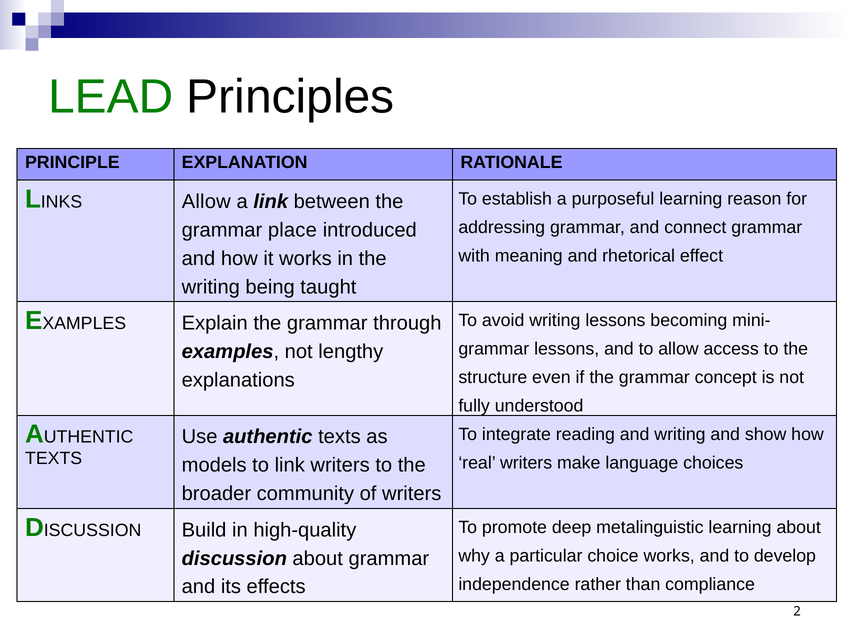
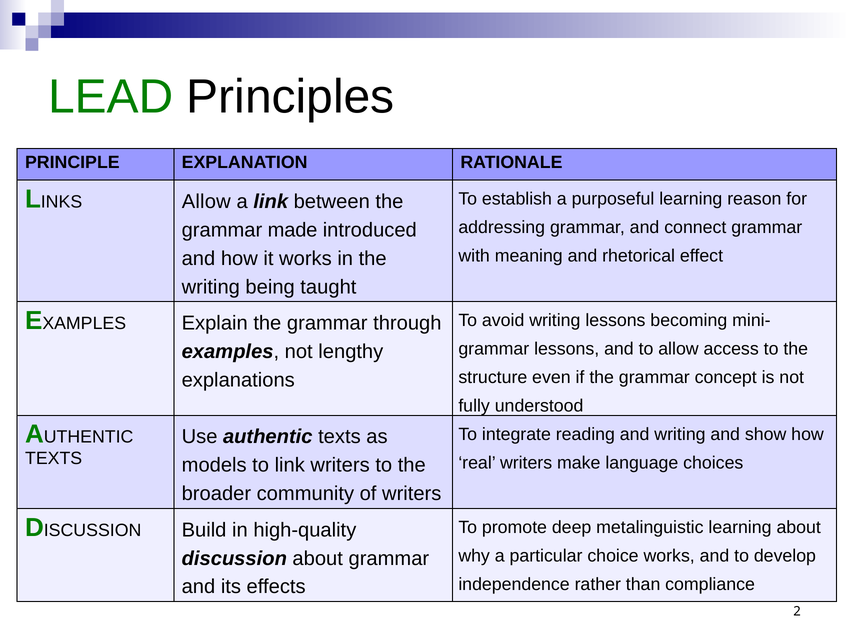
place: place -> made (293, 230)
